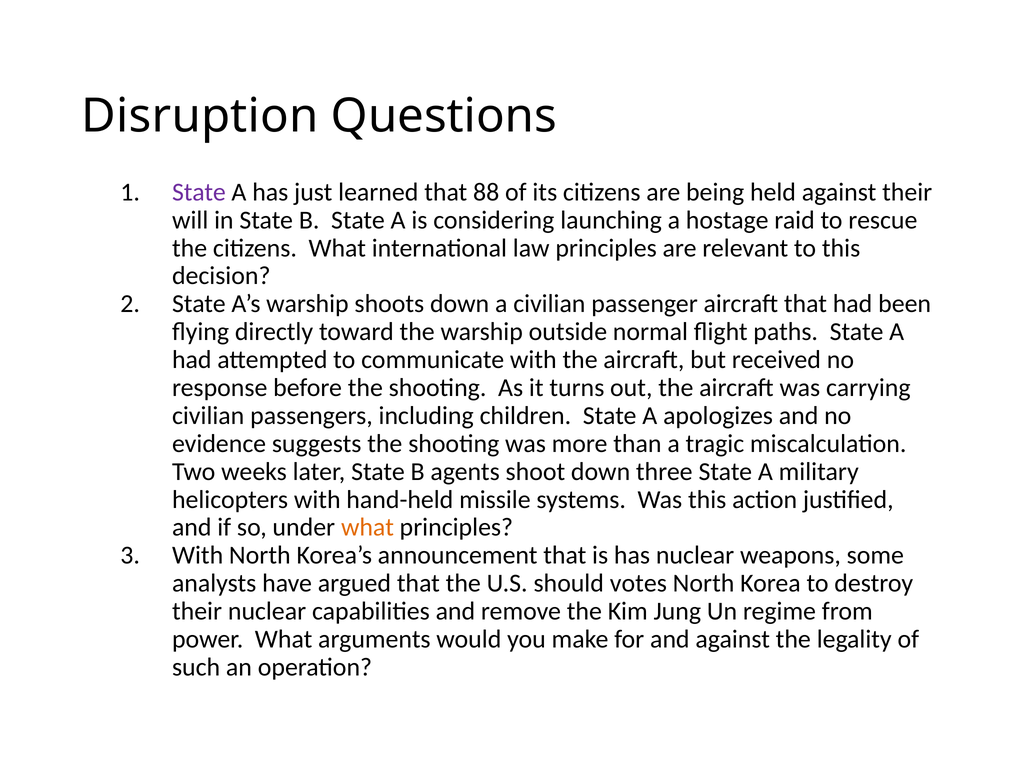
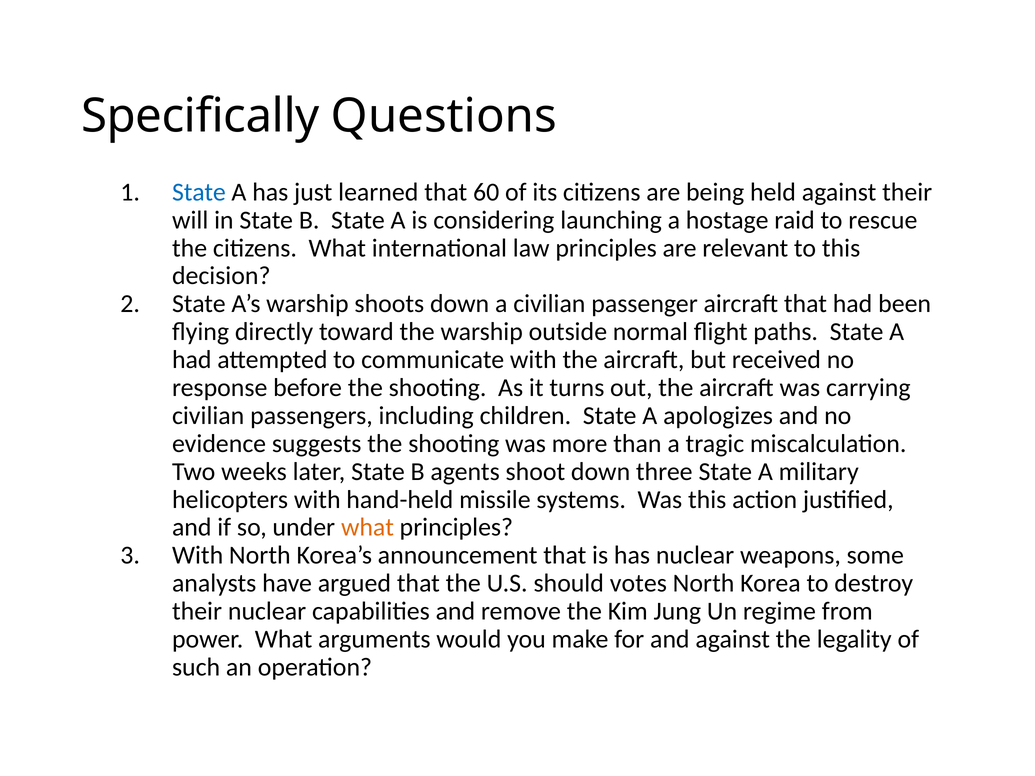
Disruption: Disruption -> Specifically (200, 116)
State colour: purple -> blue (199, 192)
88: 88 -> 60 (486, 192)
